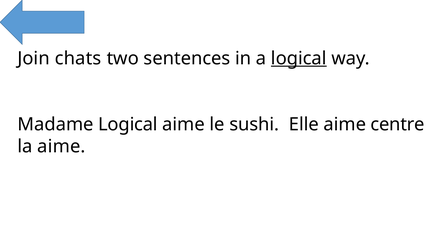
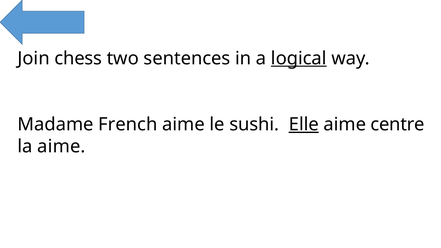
chats: chats -> chess (78, 58)
Madame Logical: Logical -> French (128, 125)
Elle underline: none -> present (304, 125)
